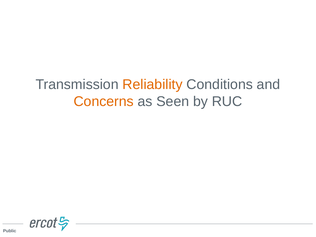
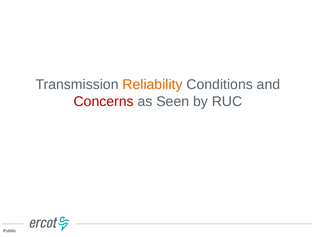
Concerns colour: orange -> red (104, 101)
